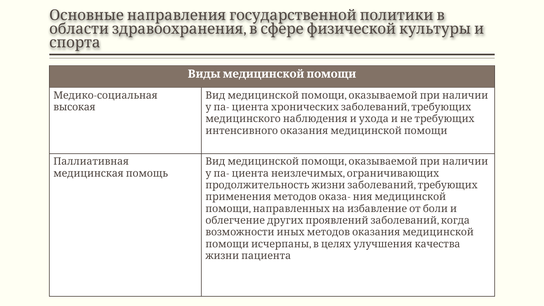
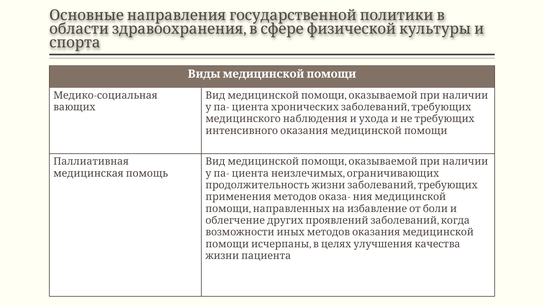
высокая: высокая -> вающих (74, 107)
